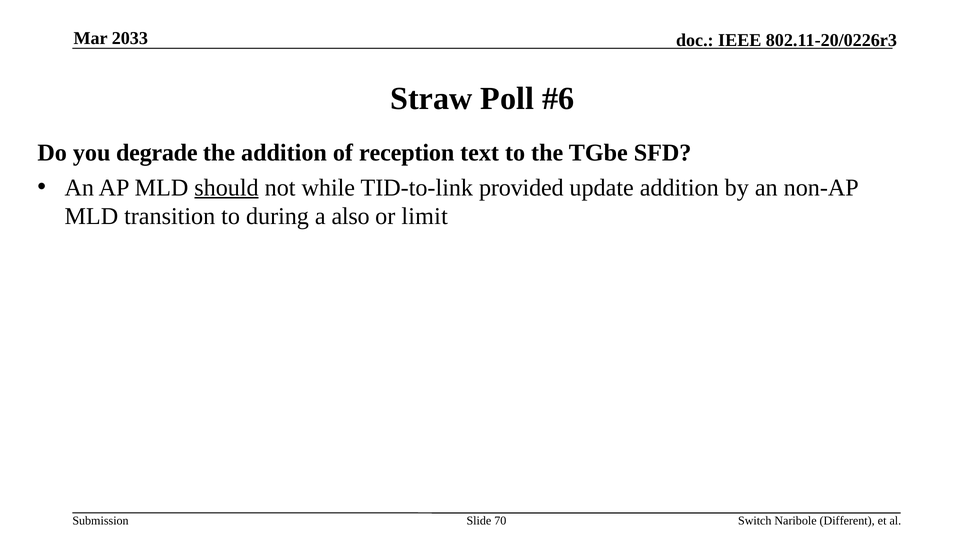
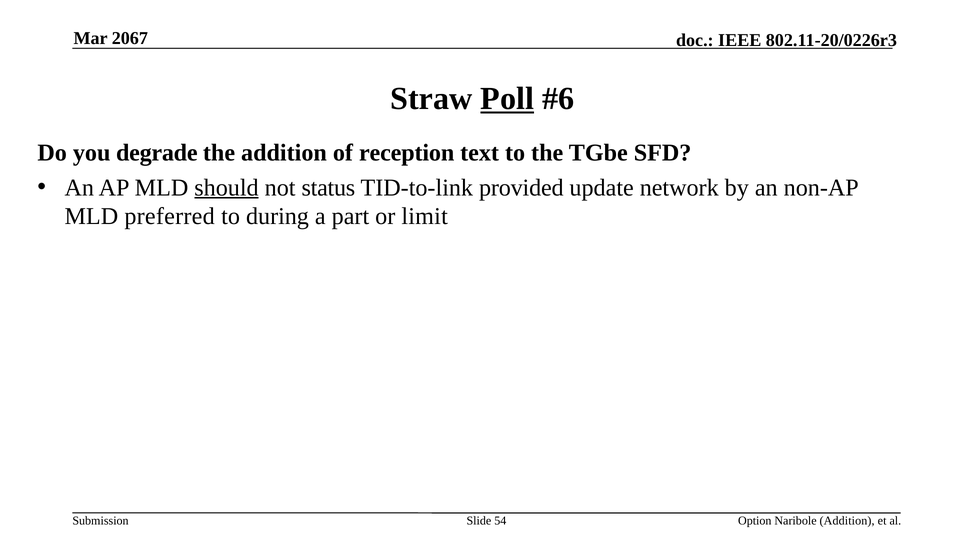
2033: 2033 -> 2067 (130, 38)
Poll underline: none -> present (507, 99)
while: while -> status (328, 188)
update addition: addition -> network (679, 188)
transition: transition -> preferred (170, 216)
also: also -> part (350, 216)
70: 70 -> 54 (500, 521)
Switch: Switch -> Option (755, 521)
Naribole Different: Different -> Addition (847, 521)
